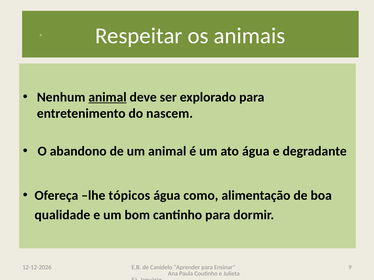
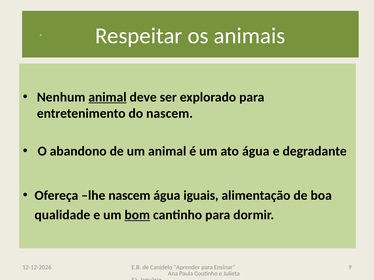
lhe tópicos: tópicos -> nascem (129, 196)
como: como -> iguais (201, 196)
bom underline: none -> present (137, 215)
